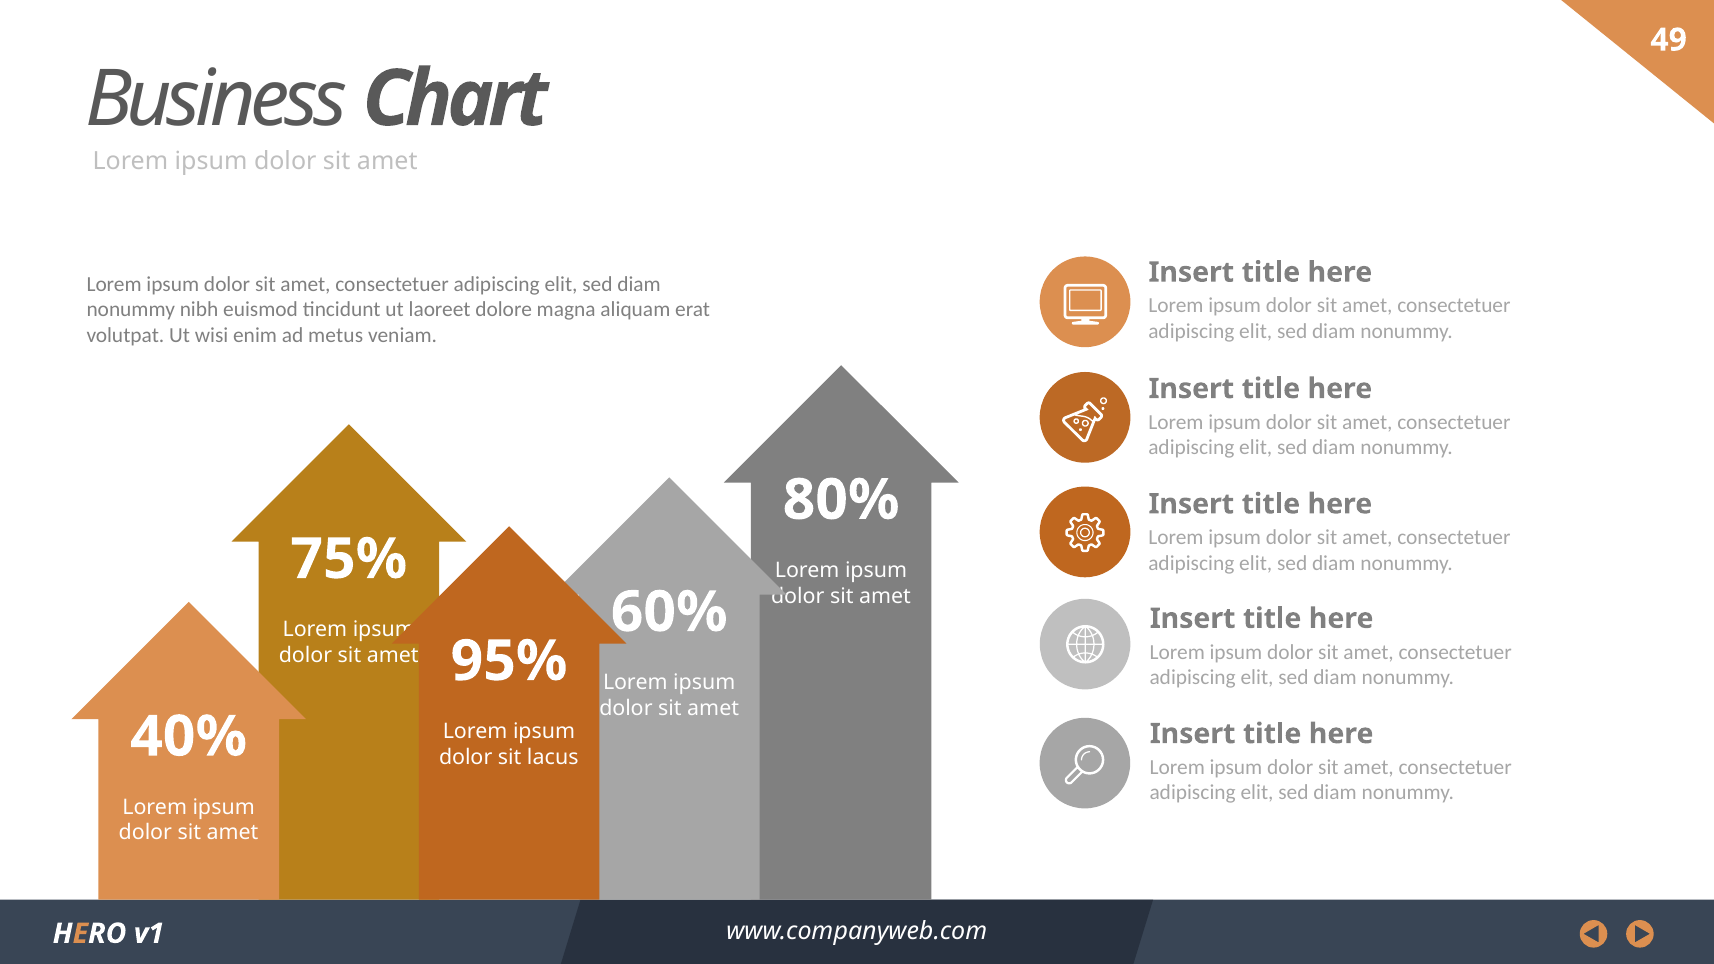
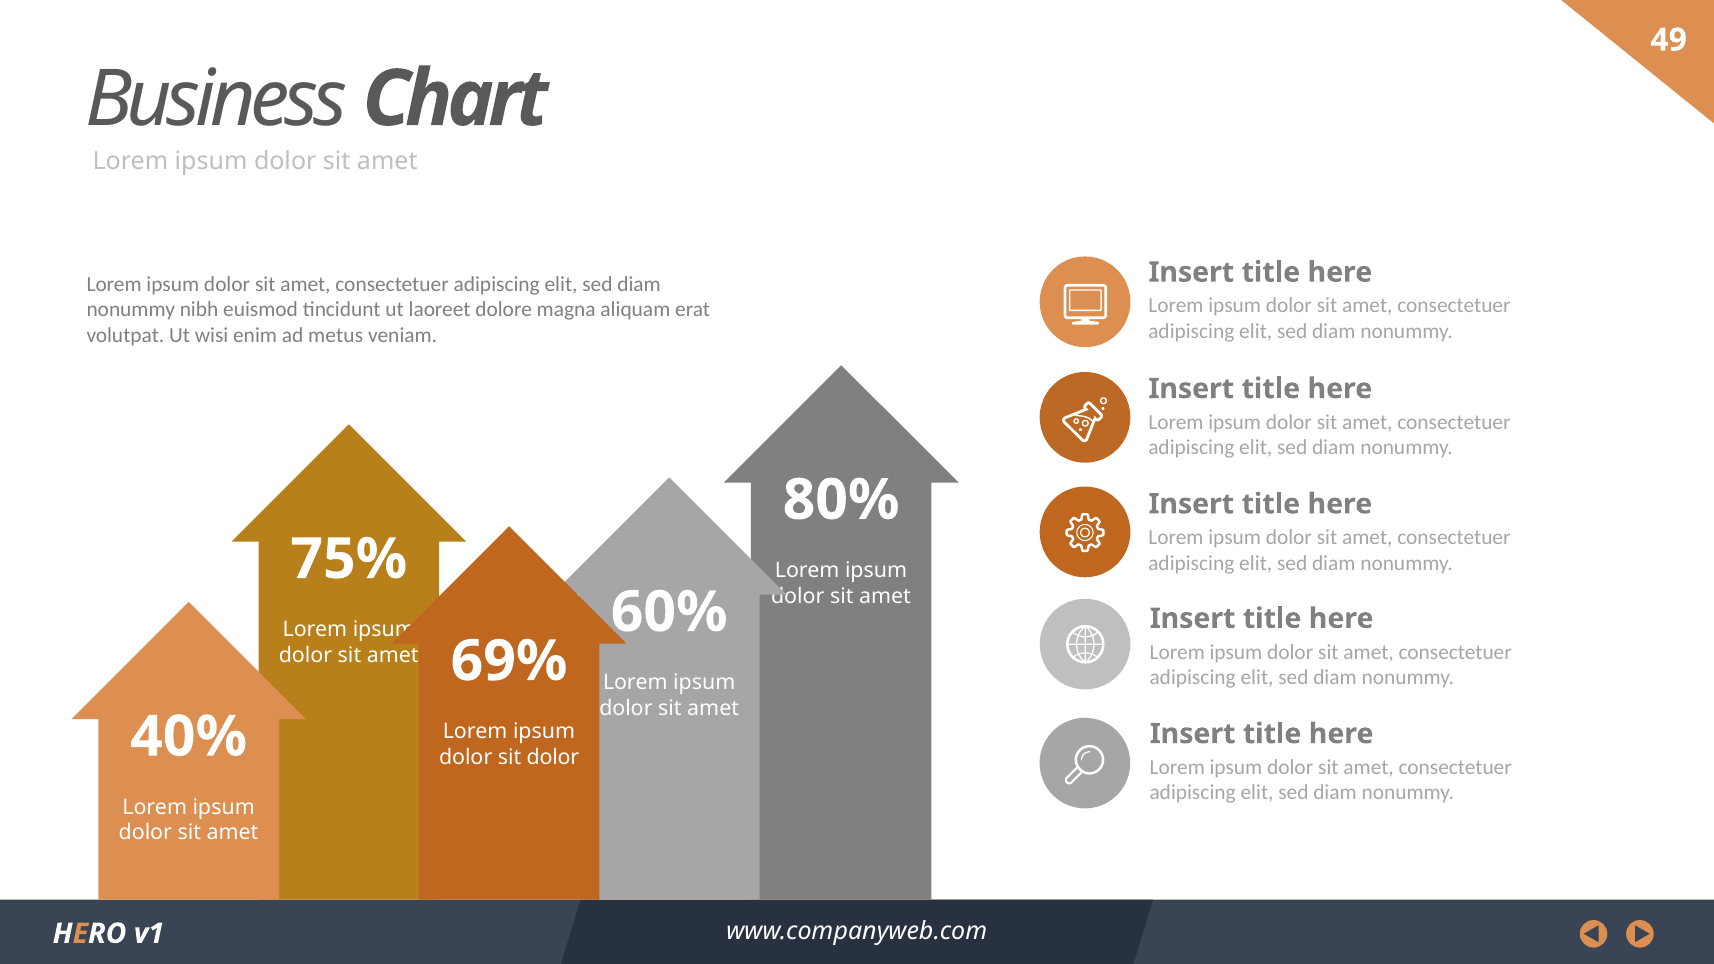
95%: 95% -> 69% (509, 661)
sit lacus: lacus -> dolor (553, 757)
